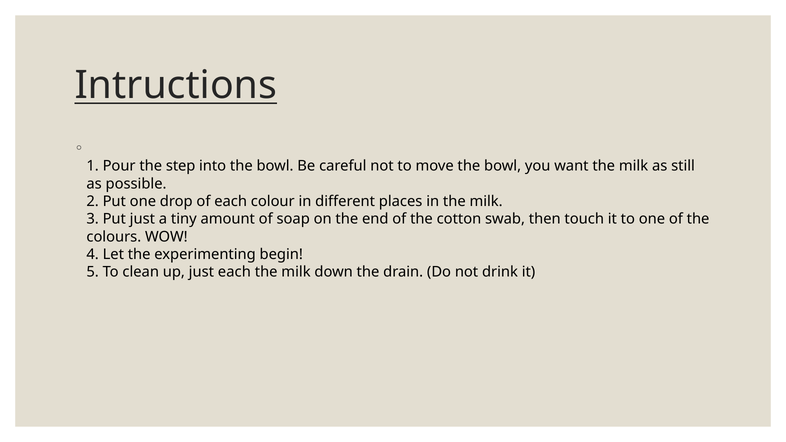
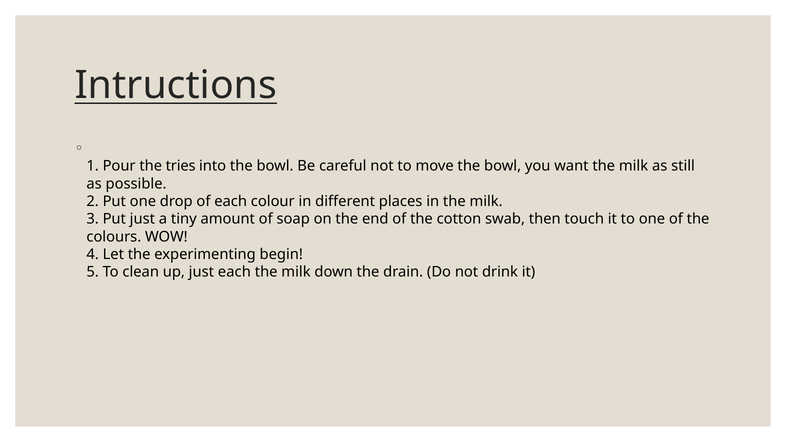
step: step -> tries (181, 166)
